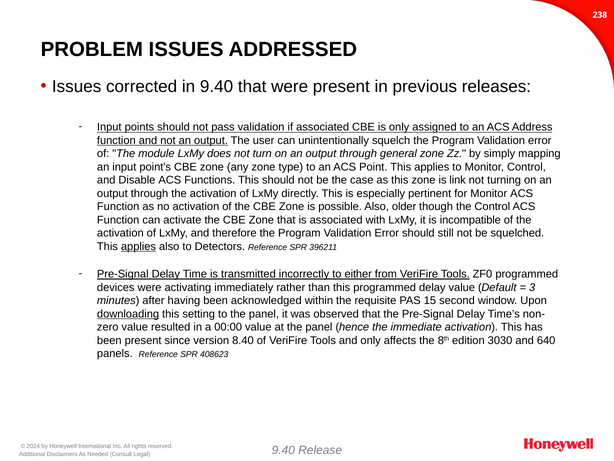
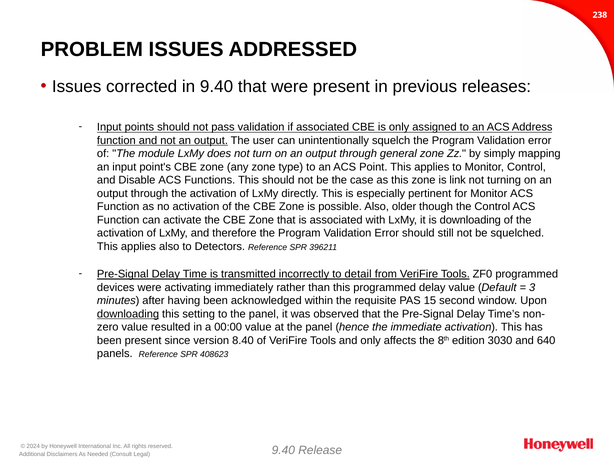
is incompatible: incompatible -> downloading (470, 220)
applies underline: present -> none (138, 246)
either: either -> detail (358, 274)
